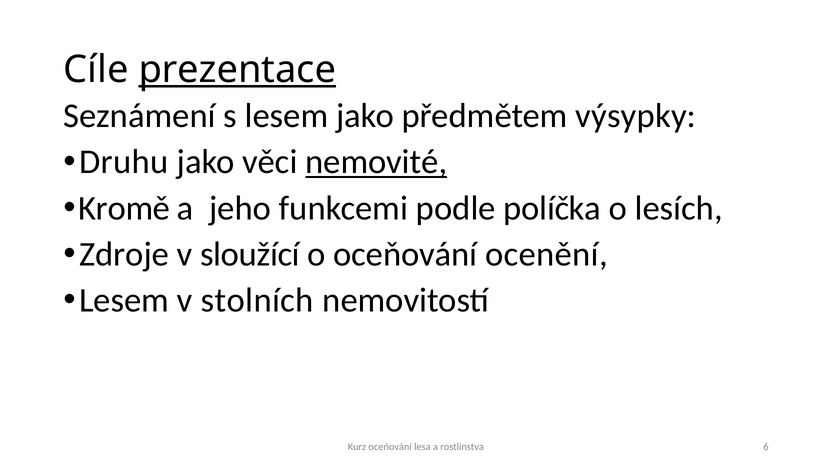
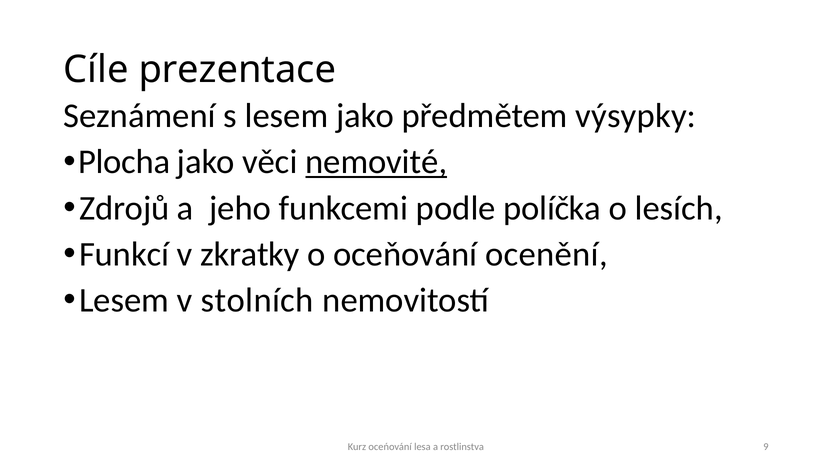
prezentace underline: present -> none (237, 70)
Druhu: Druhu -> Plocha (124, 162)
Kromě: Kromě -> Zdrojů (124, 208)
Zdroje: Zdroje -> Funkcí (124, 254)
sloužící: sloužící -> zkratky (250, 254)
6: 6 -> 9 (766, 447)
